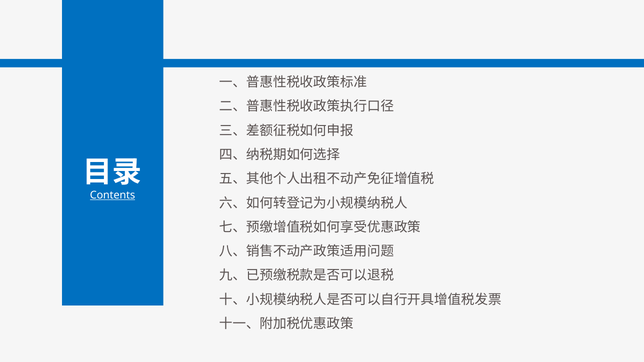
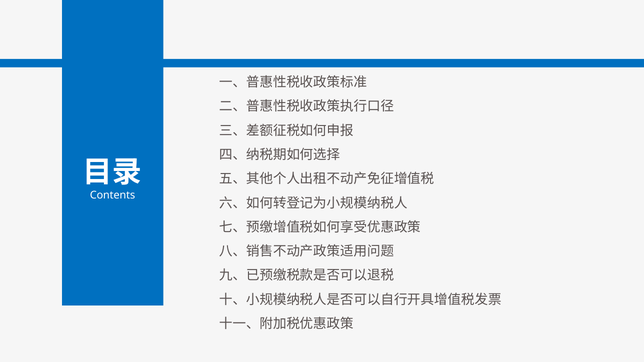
Contents underline: present -> none (113, 195)
